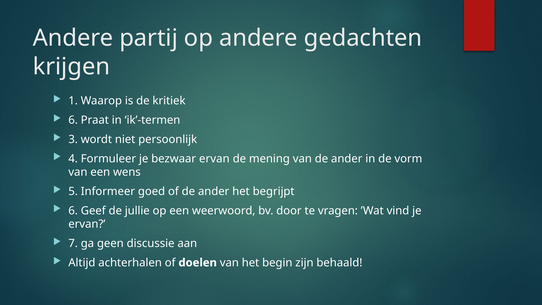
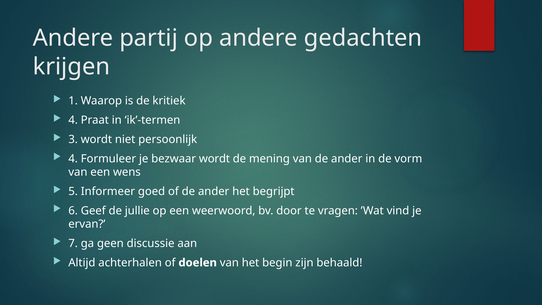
6: 6 -> 4 (73, 120)
bezwaar ervan: ervan -> wordt (214, 159)
